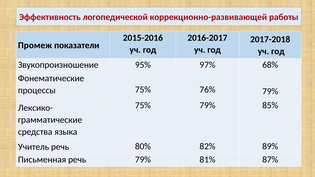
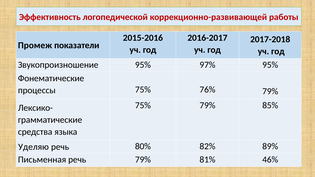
97% 68%: 68% -> 95% (270, 65)
Учитель: Учитель -> Уделяю (33, 147)
87%: 87% -> 46% (270, 160)
